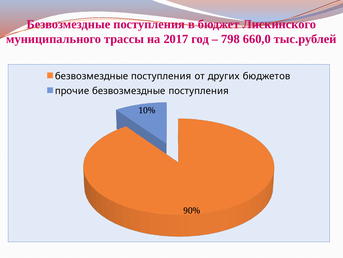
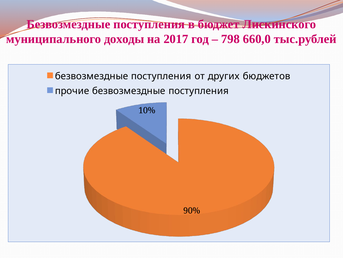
трассы: трассы -> доходы (124, 39)
